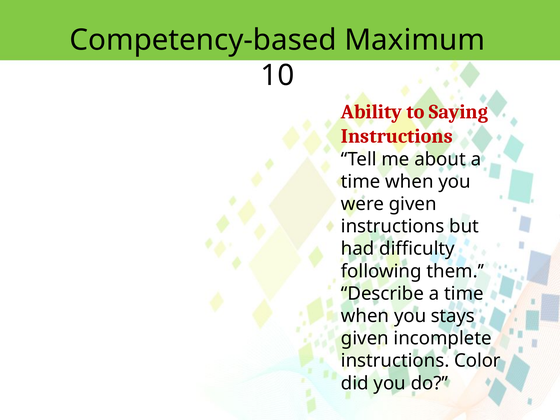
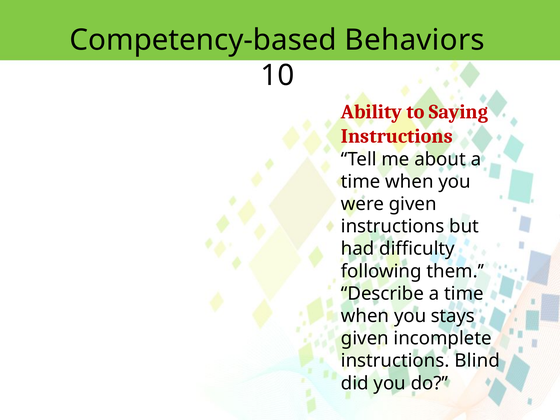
Maximum: Maximum -> Behaviors (415, 40)
Color: Color -> Blind (477, 361)
